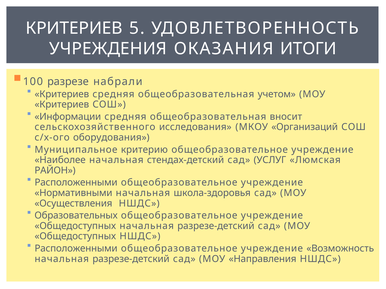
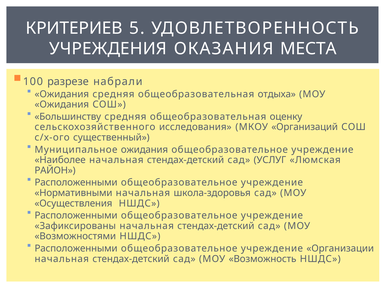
ИТОГИ: ИТОГИ -> МЕСТА (308, 49)
Критериев: Критериев -> Ожидания (62, 94)
учетом: учетом -> отдыха (277, 94)
Критериев: Критериев -> Ожидания (62, 105)
Информации: Информации -> Большинству (68, 117)
вносит: вносит -> оценку (286, 117)
оборудования: оборудования -> существенный (111, 138)
Муниципальное критерию: критерию -> ожидания (144, 150)
Образовательных: Образовательных -> Расположенными (76, 216)
Общедоступных: Общедоступных -> Зафиксированы (75, 226)
разрезе-детский: разрезе-детский -> стендах-детский (216, 226)
Общедоступных: Общедоступных -> Возможностями (75, 237)
Возможность: Возможность -> Организации (340, 249)
разрезе-детский: разрезе-детский -> стендах-детский (131, 259)
Направления: Направления -> Возможность (263, 259)
